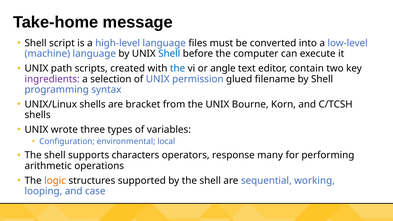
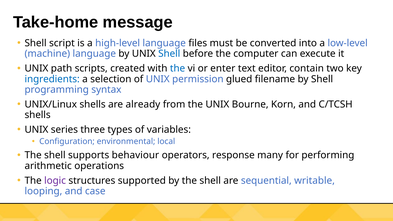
angle: angle -> enter (223, 68)
ingredients colour: purple -> blue (52, 79)
bracket: bracket -> already (143, 104)
wrote: wrote -> series (64, 130)
characters: characters -> behaviour (135, 155)
logic colour: orange -> purple (55, 181)
working: working -> writable (315, 181)
